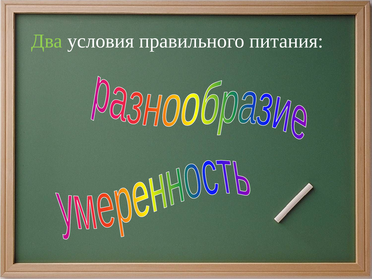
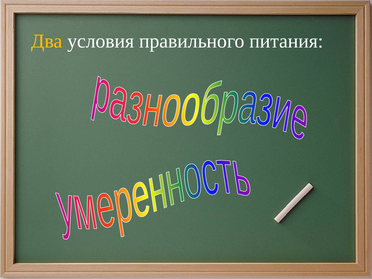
Два colour: light green -> yellow (47, 41)
